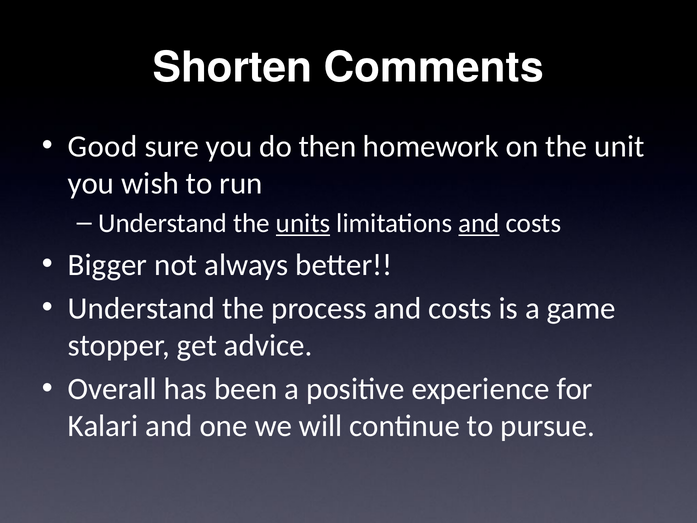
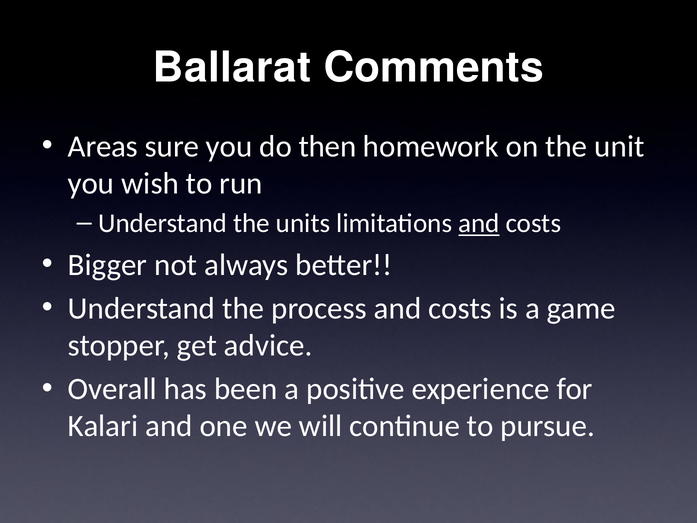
Shorten: Shorten -> Ballarat (232, 67)
Good: Good -> Areas (103, 146)
units underline: present -> none (303, 223)
